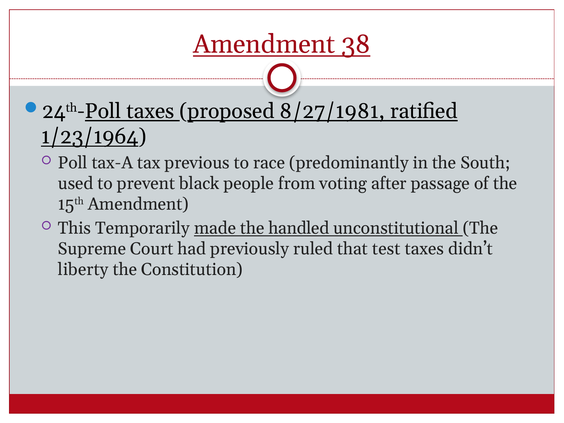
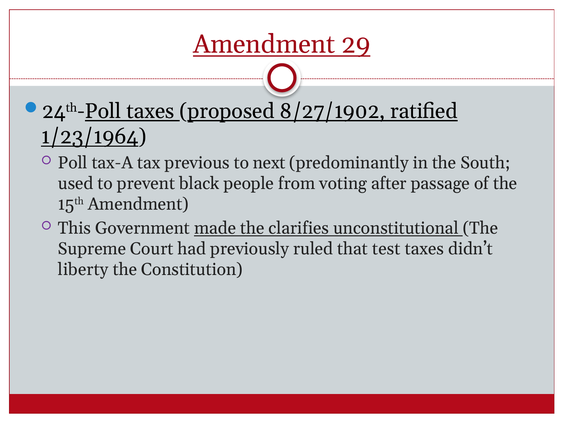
38: 38 -> 29 (356, 44)
8/27/1981: 8/27/1981 -> 8/27/1902 (332, 111)
race: race -> next (269, 163)
Temporarily: Temporarily -> Government (143, 228)
handled: handled -> clarifies (299, 228)
